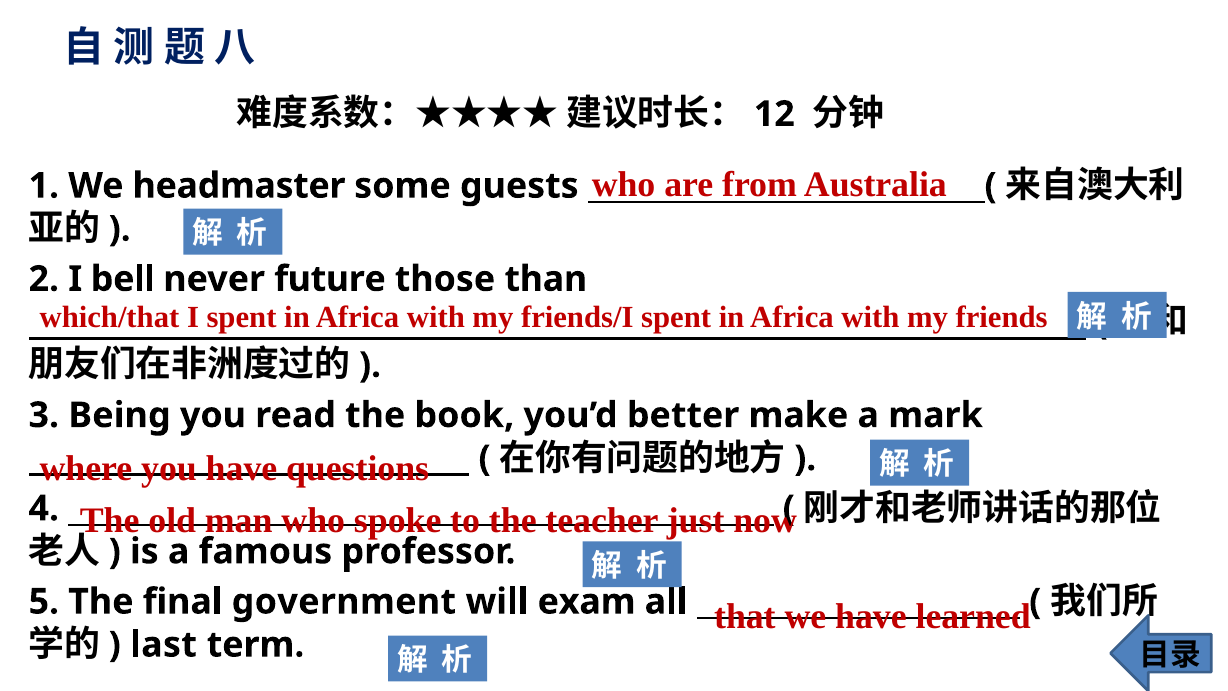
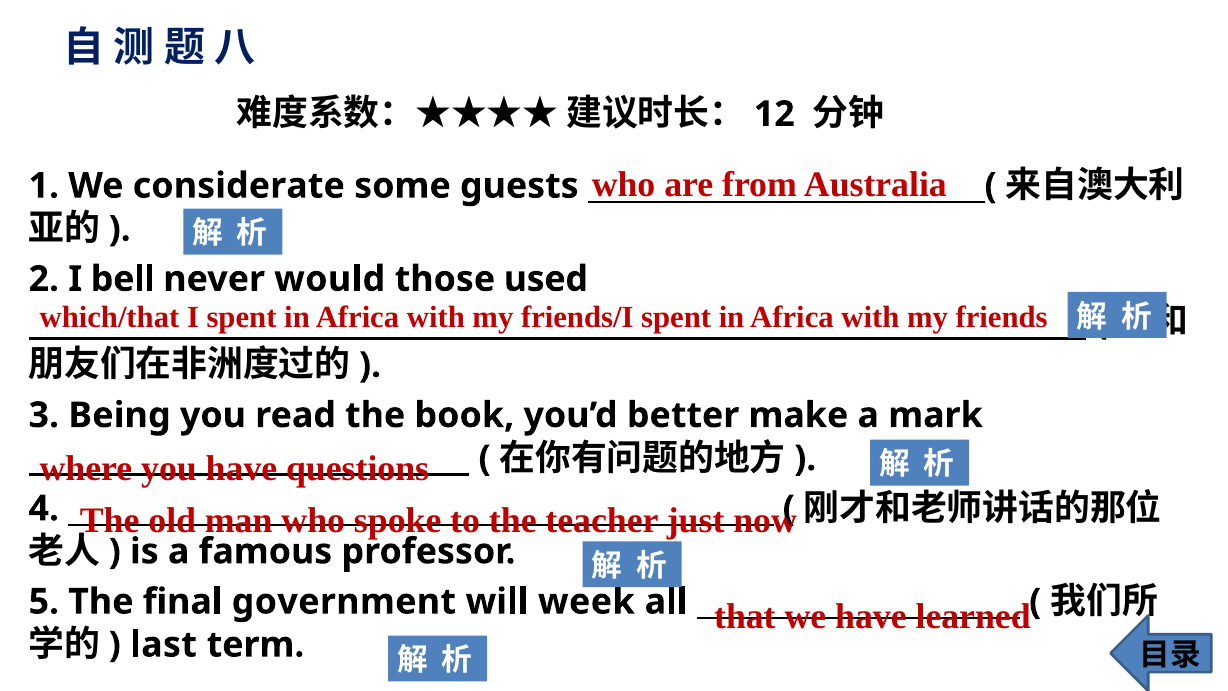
headmaster: headmaster -> considerate (239, 186)
future: future -> would (330, 279)
than: than -> used (546, 279)
exam: exam -> week (586, 602)
